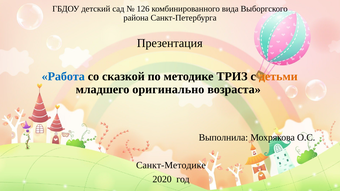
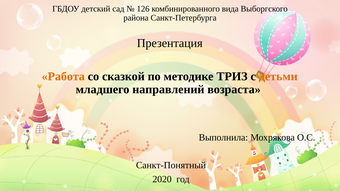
Работа colour: blue -> orange (63, 76)
оригинально: оригинально -> направлений (168, 89)
Санкт-Методике: Санкт-Методике -> Санкт-Понятный (171, 165)
